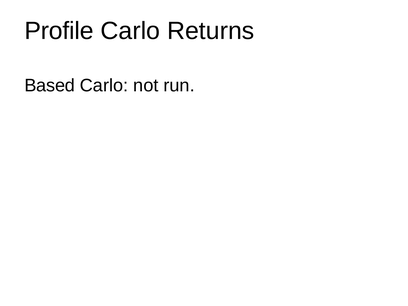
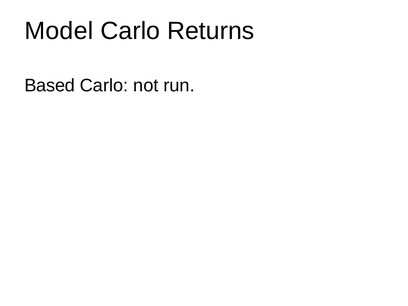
Profile: Profile -> Model (59, 31)
